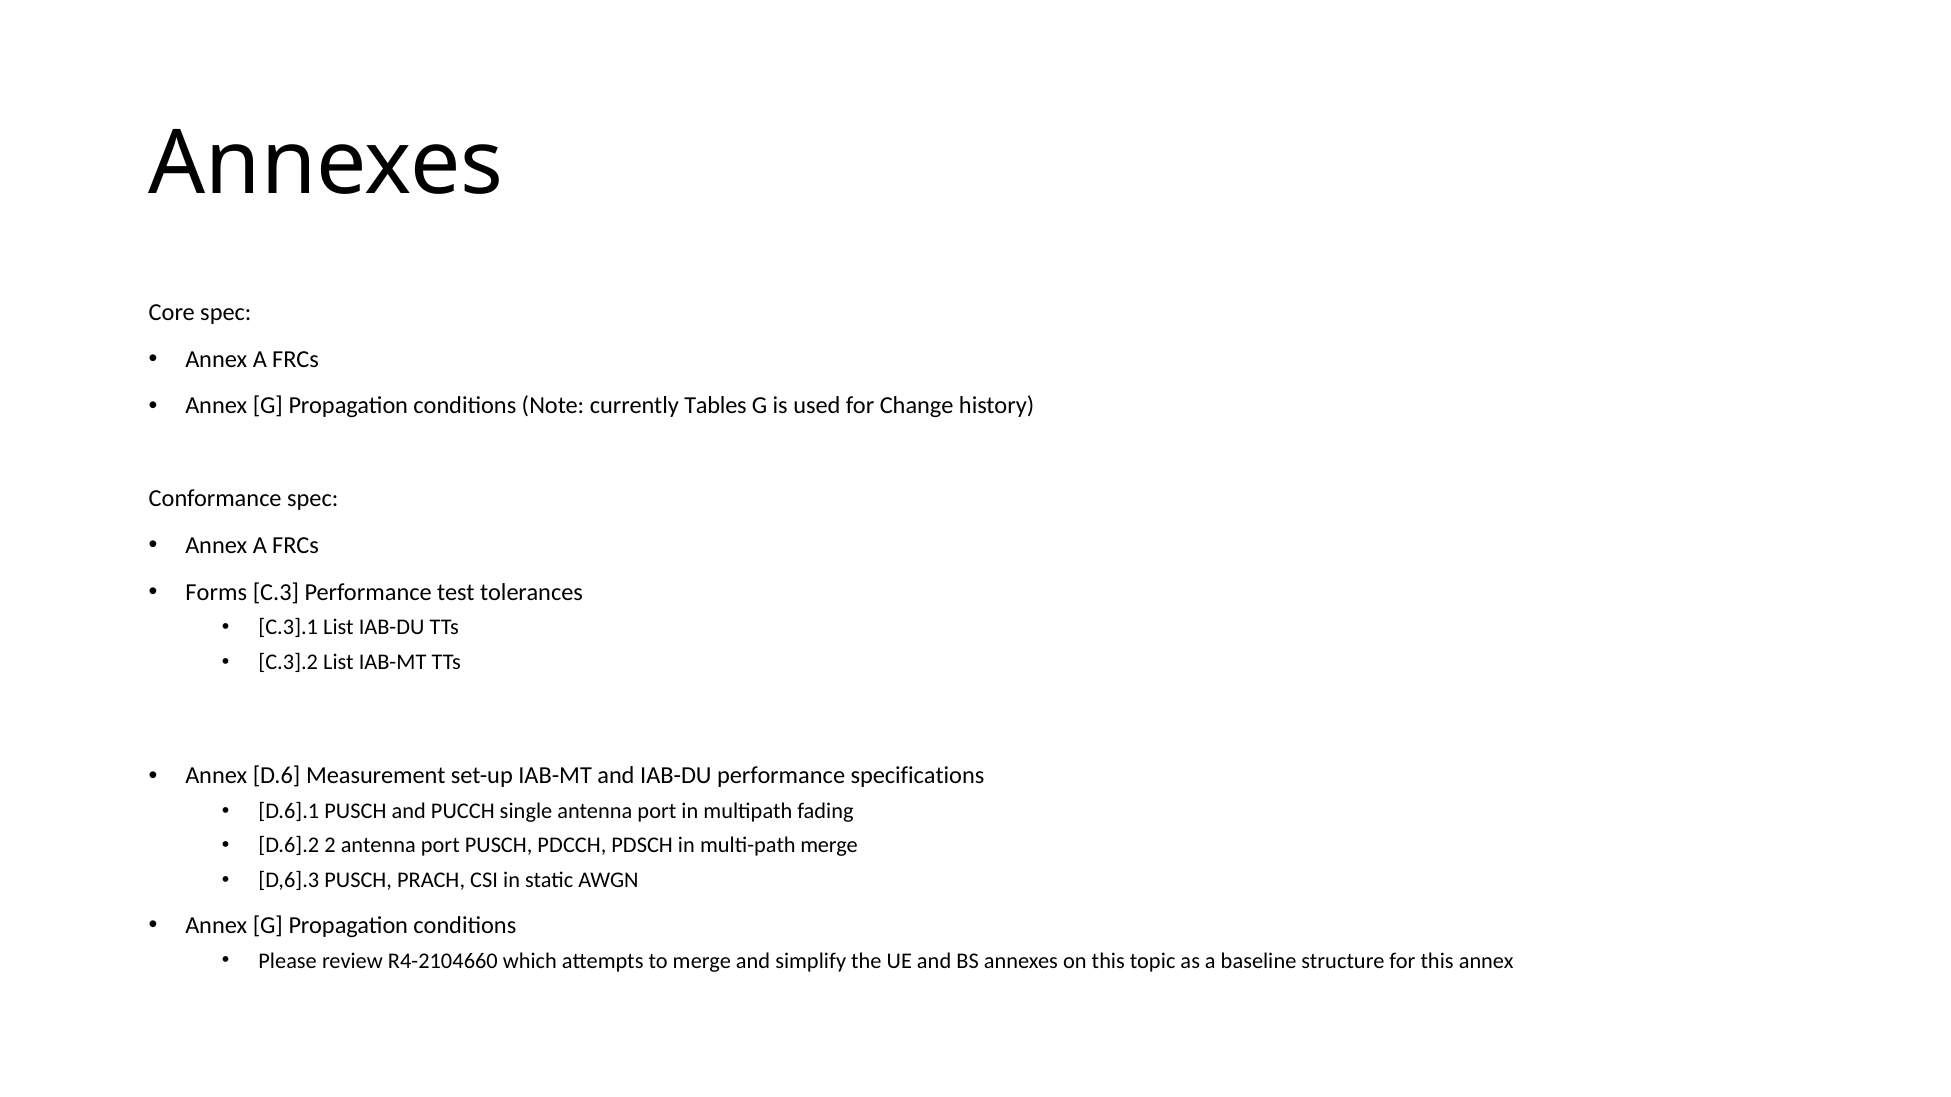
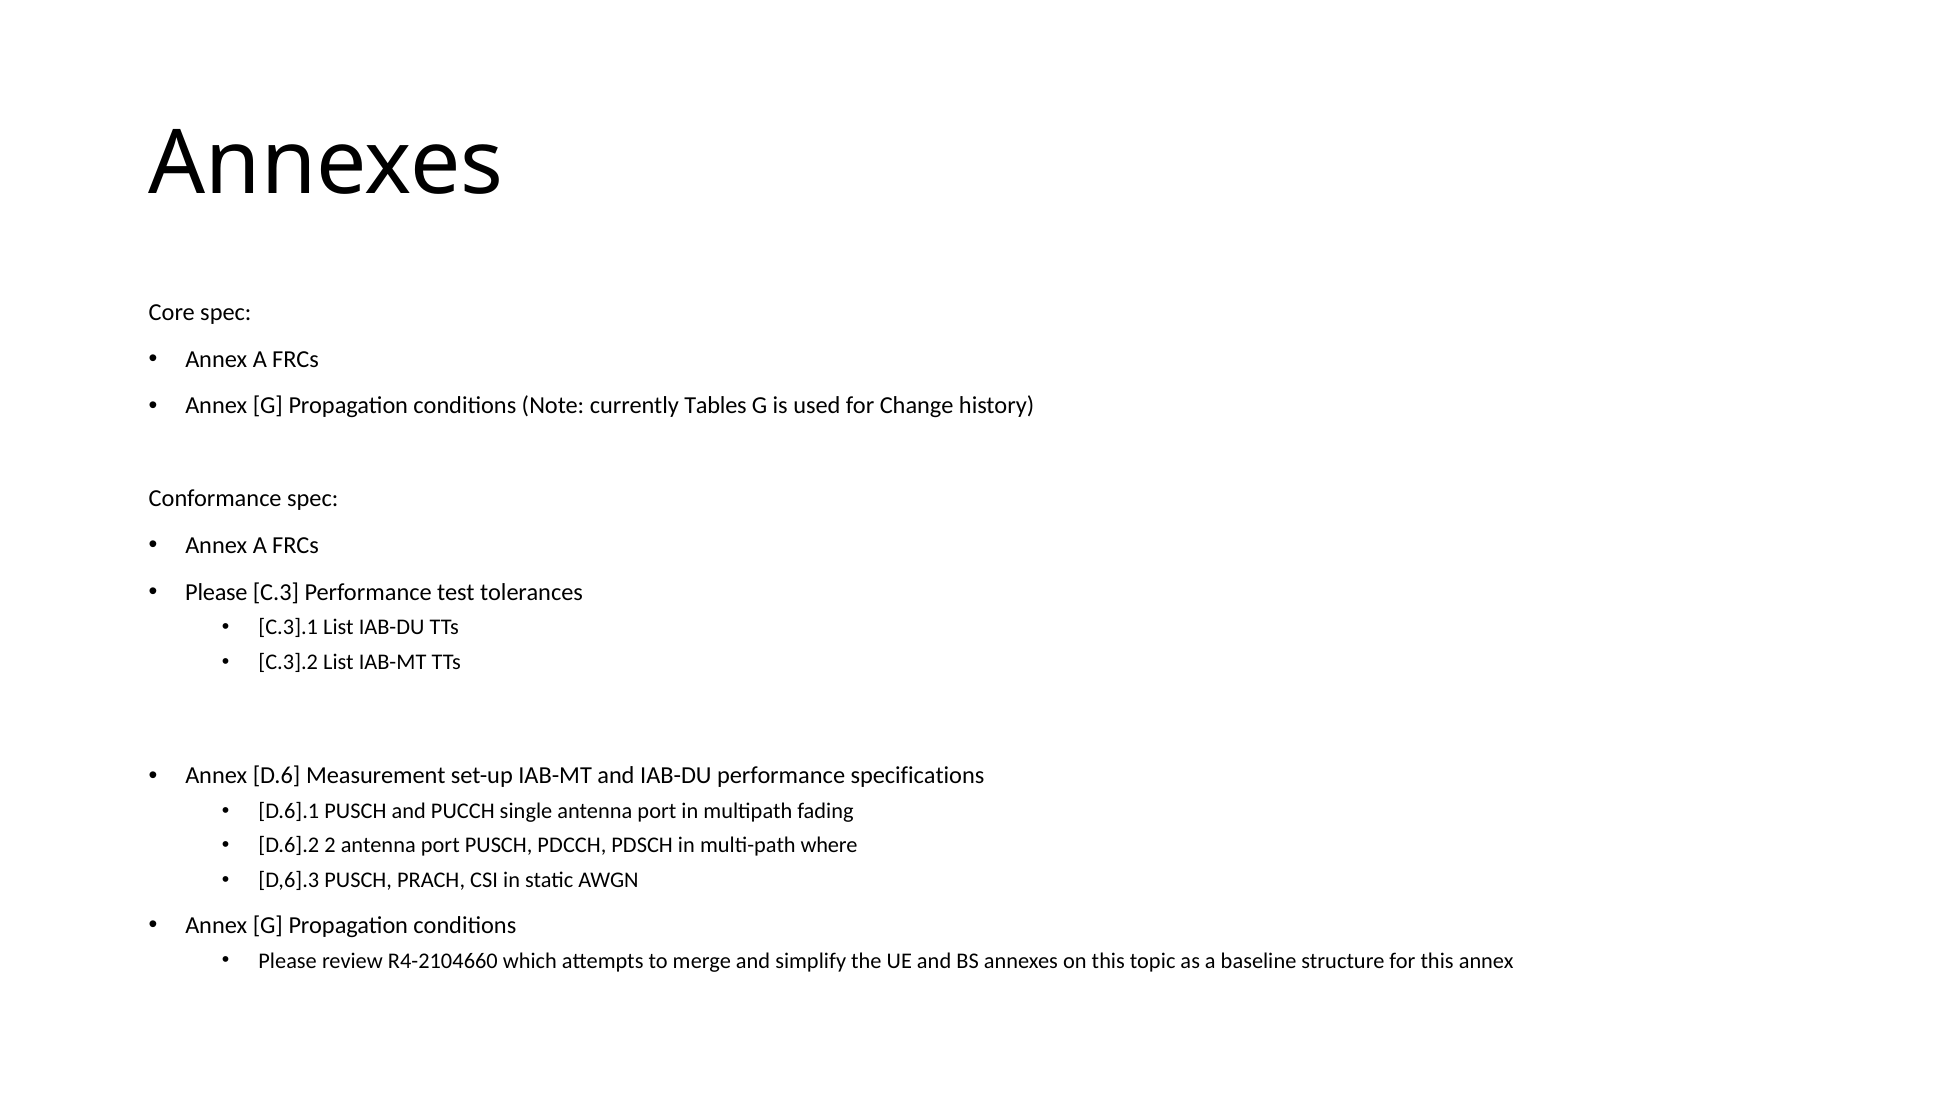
Forms: Forms -> Please (216, 592)
multi-path merge: merge -> where (829, 846)
